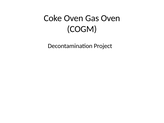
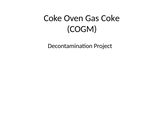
Gas Oven: Oven -> Coke (110, 18)
